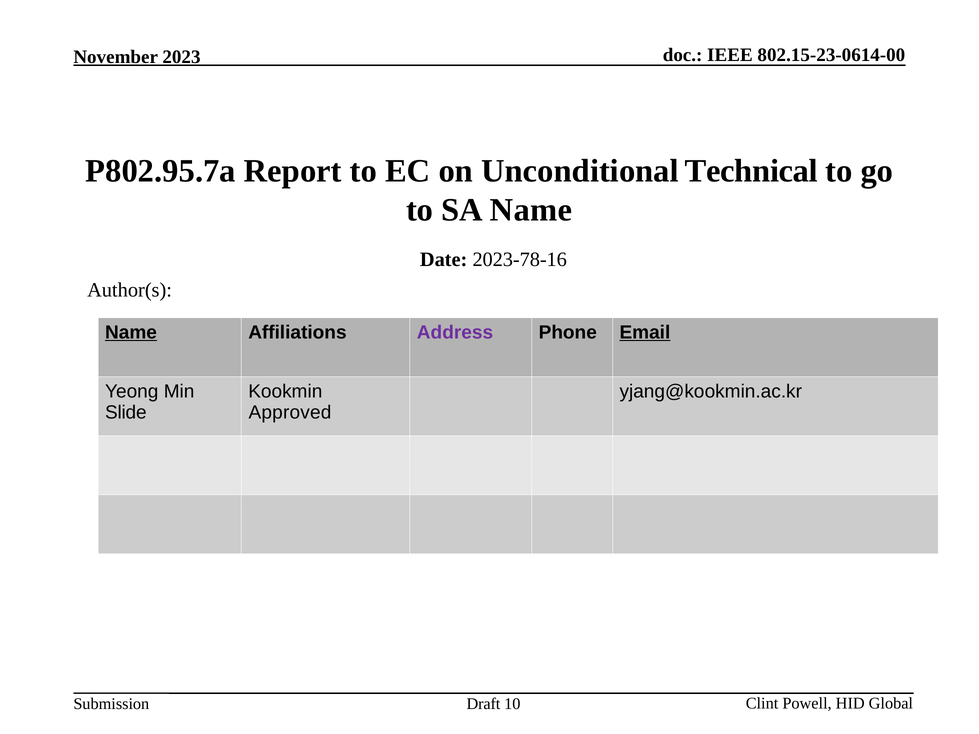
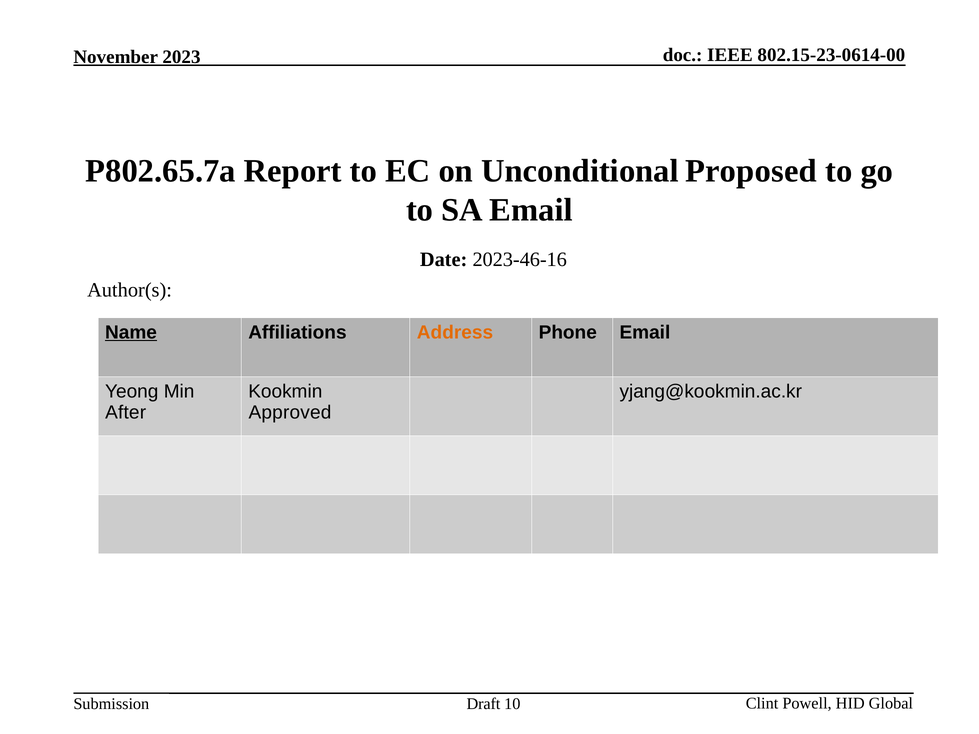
P802.95.7a: P802.95.7a -> P802.65.7a (161, 171)
Technical: Technical -> Proposed (751, 171)
SA Name: Name -> Email (531, 210)
2023-78-16: 2023-78-16 -> 2023-46-16 (520, 260)
Address colour: purple -> orange (455, 333)
Email underline: present -> none (645, 333)
Slide: Slide -> After (126, 413)
